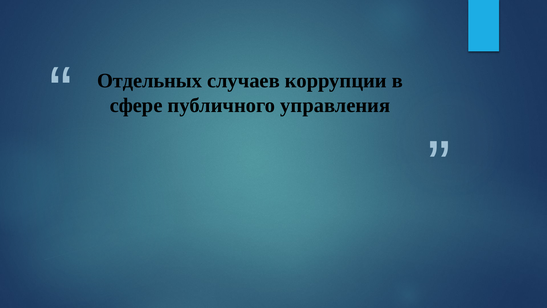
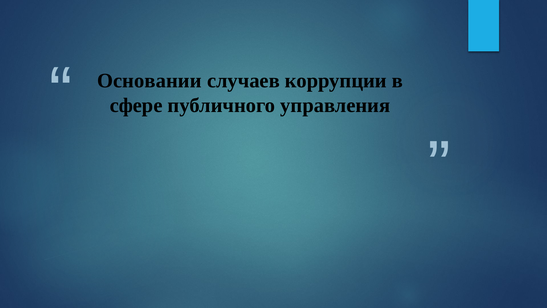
Отдельных: Отдельных -> Основании (149, 81)
